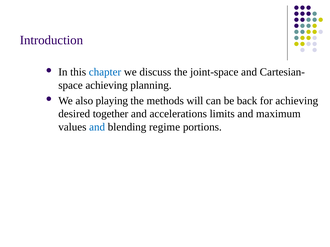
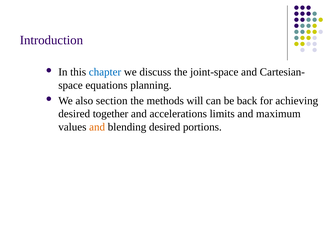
achieving: achieving -> equations (107, 85)
playing: playing -> section (112, 101)
and colour: blue -> orange (97, 127)
blending regime: regime -> desired (165, 127)
